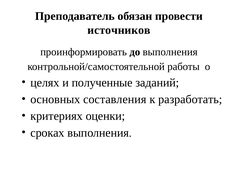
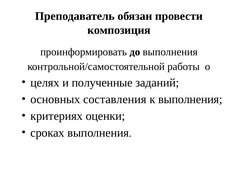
источников: источников -> композиция (119, 30)
к разработать: разработать -> выполнения (190, 99)
